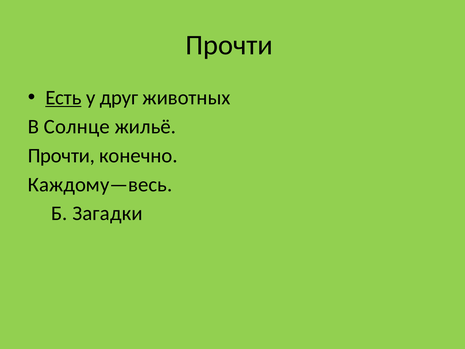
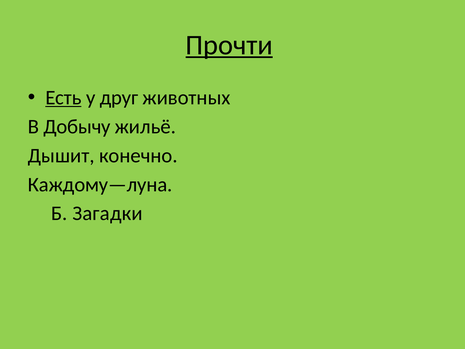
Прочти underline: none -> present (229, 45)
Солнце: Солнце -> Добычу (77, 126)
Прочти: Прочти -> Дышит (61, 155)
Каждому—весь: Каждому—весь -> Каждому—луна (100, 184)
